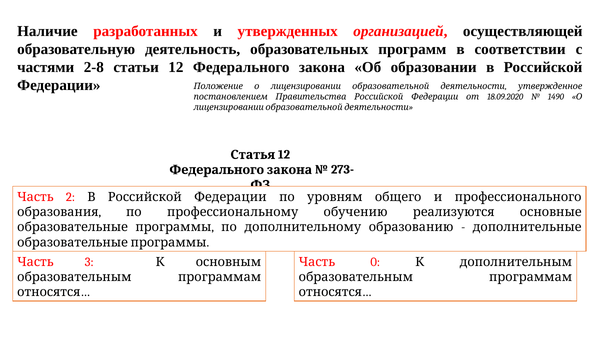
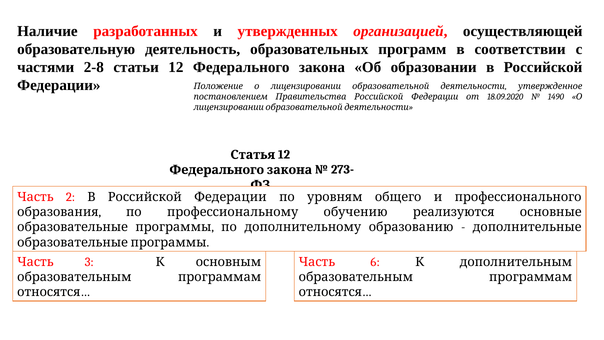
0: 0 -> 6 (375, 262)
